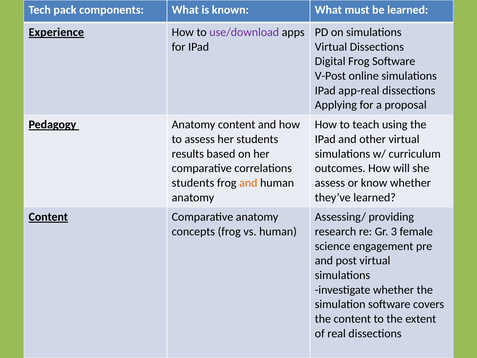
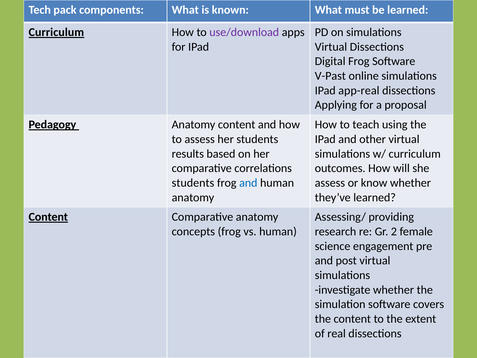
Experience: Experience -> Curriculum (56, 32)
V-Post: V-Post -> V-Past (330, 76)
and colour: orange -> blue (248, 183)
3: 3 -> 2 (394, 231)
